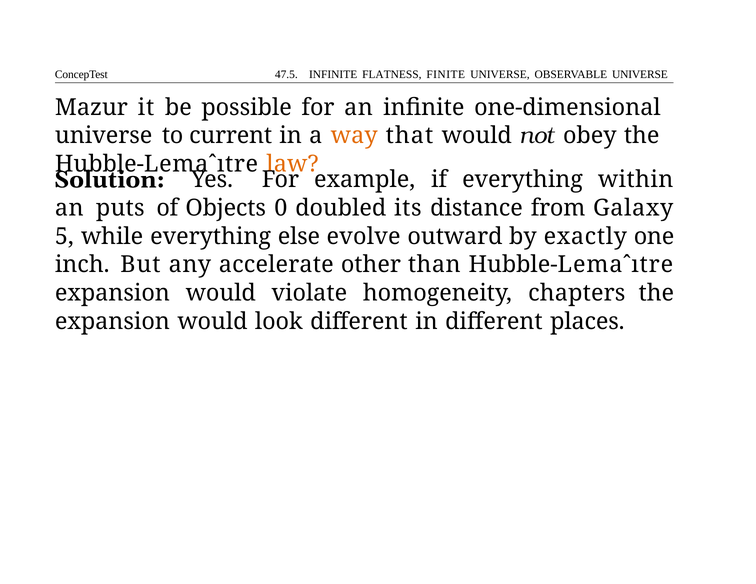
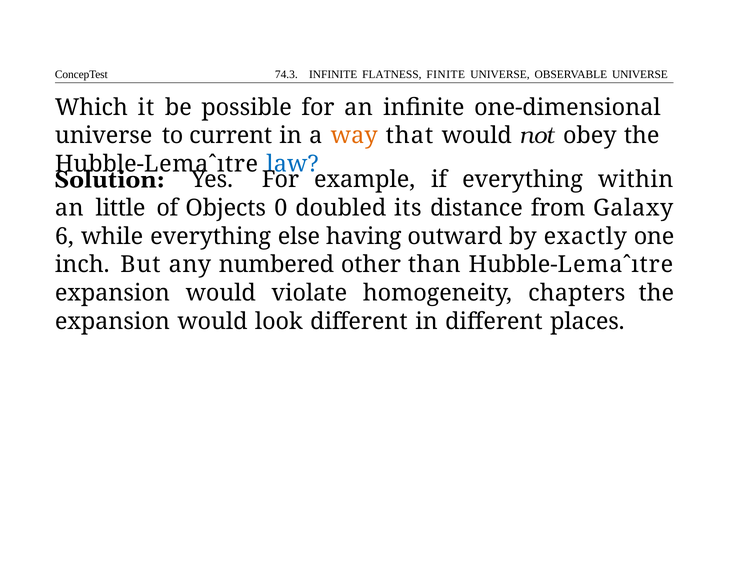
47.5: 47.5 -> 74.3 (286, 75)
Mazur: Mazur -> Which (91, 107)
law colour: orange -> blue (292, 164)
puts: puts -> little (120, 208)
5: 5 -> 6 (64, 236)
evolve: evolve -> having (364, 236)
accelerate: accelerate -> numbered (276, 265)
